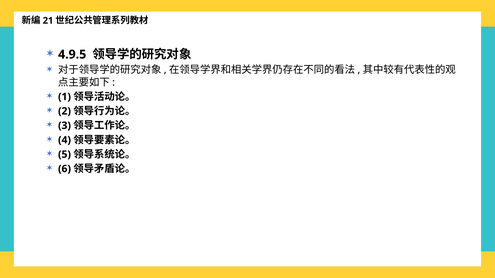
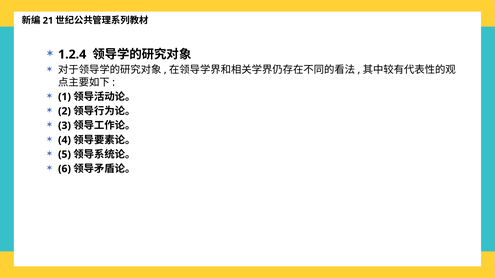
4.9.5: 4.9.5 -> 1.2.4 (72, 55)
